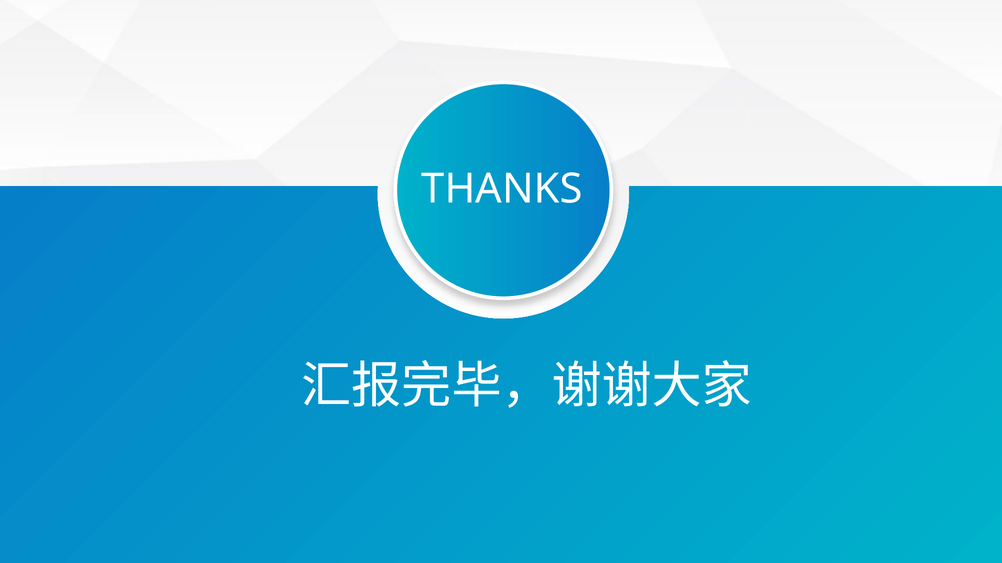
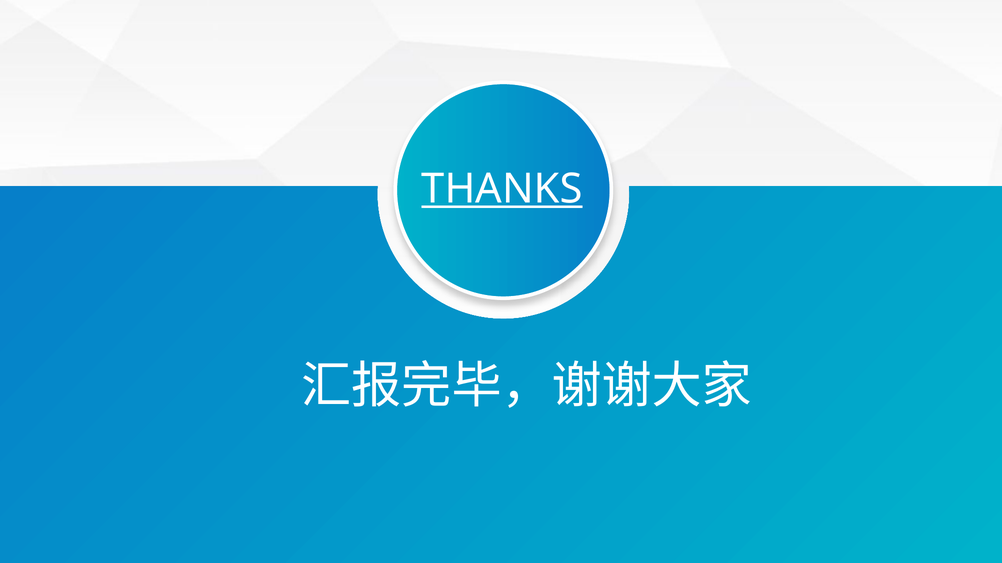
THANKS underline: none -> present (502, 189)
